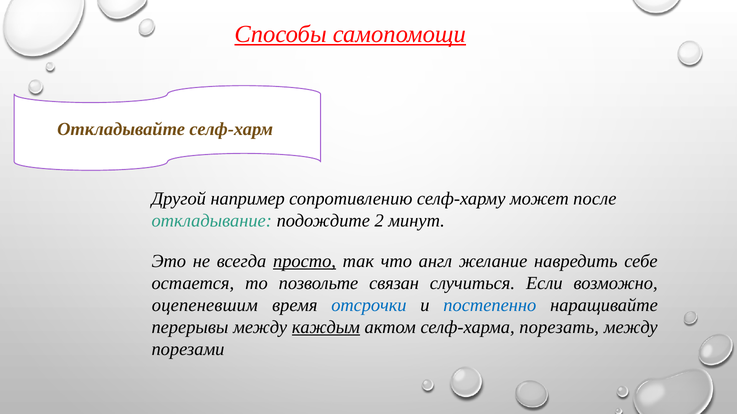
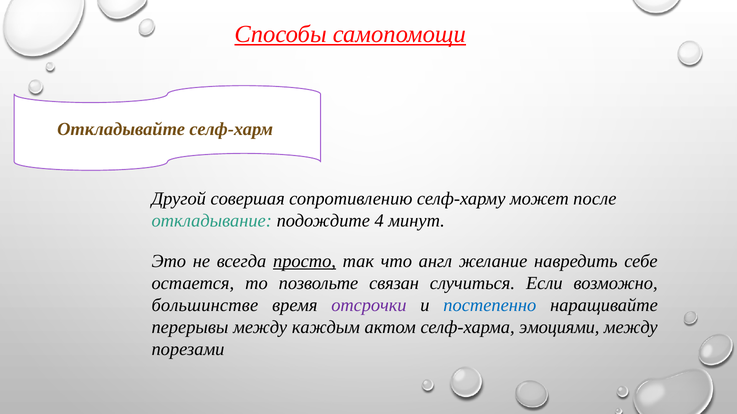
например: например -> совершая (248, 199)
2: 2 -> 4 (379, 221)
оцепеневшим: оцепеневшим -> большинстве (205, 306)
отсрочки colour: blue -> purple (369, 306)
каждым underline: present -> none (326, 328)
порезать: порезать -> эмоциями (559, 328)
